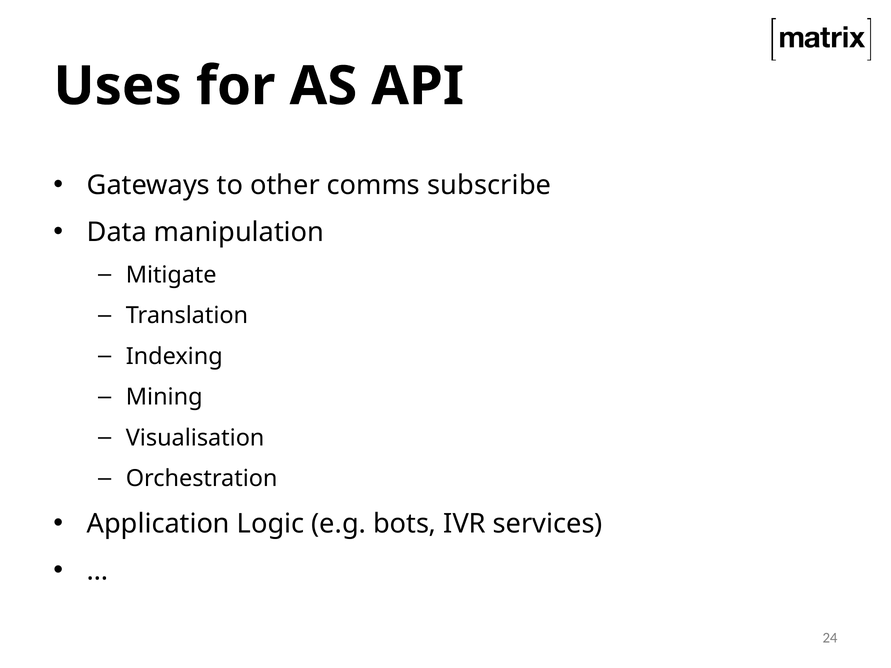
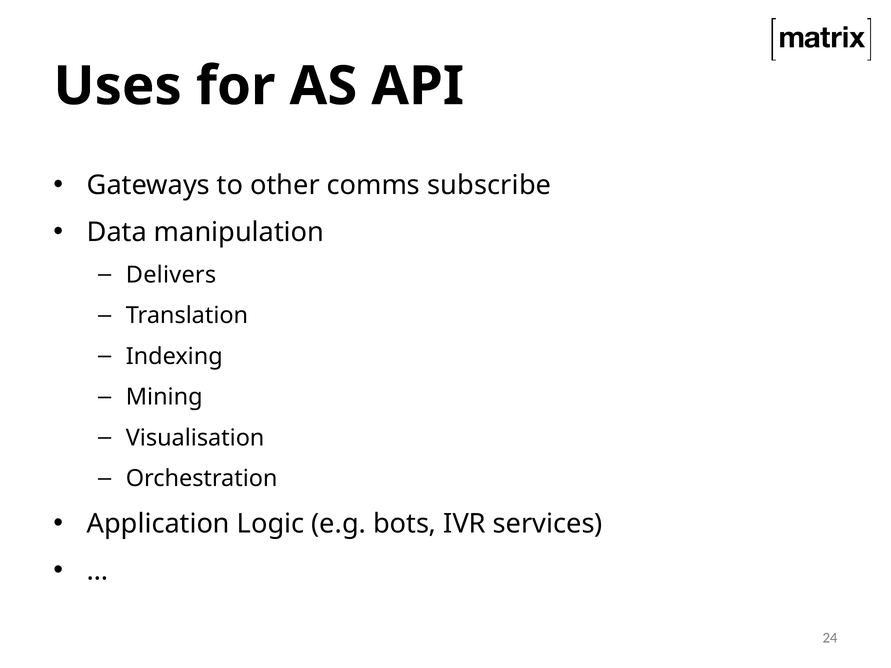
Mitigate: Mitigate -> Delivers (171, 275)
